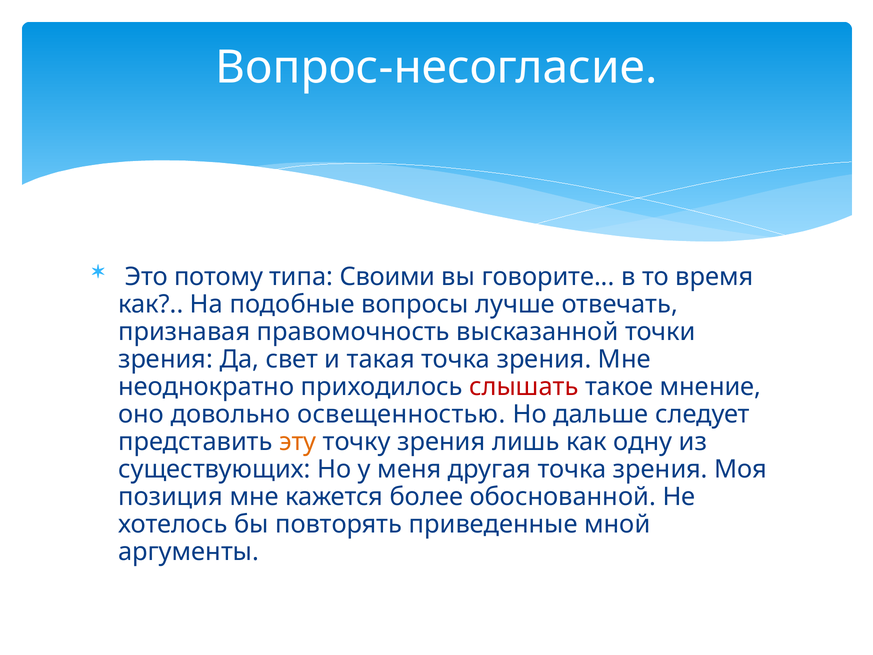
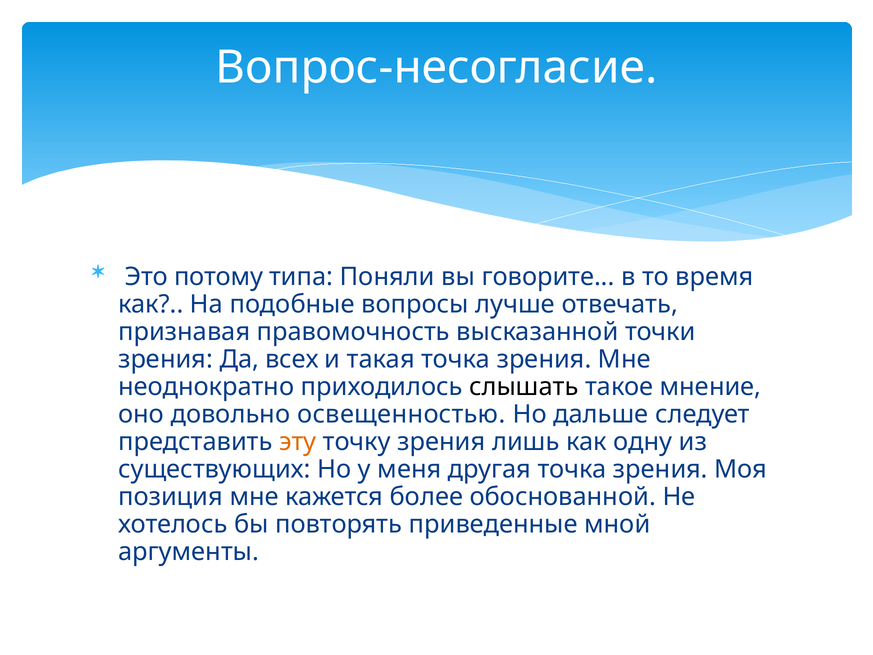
Своими: Своими -> Поняли (387, 277)
свет: свет -> всех (292, 359)
слышать colour: red -> black (524, 387)
